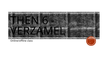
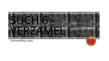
THEN: THEN -> SUCH (25, 21)
